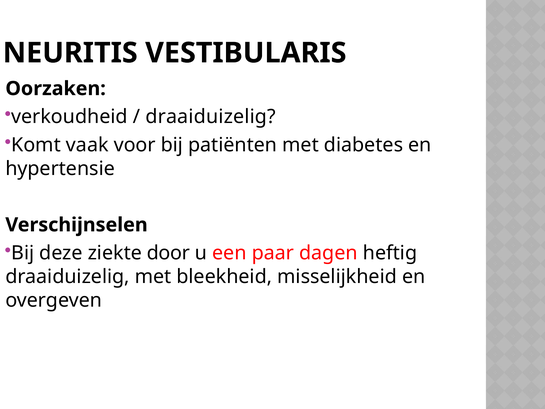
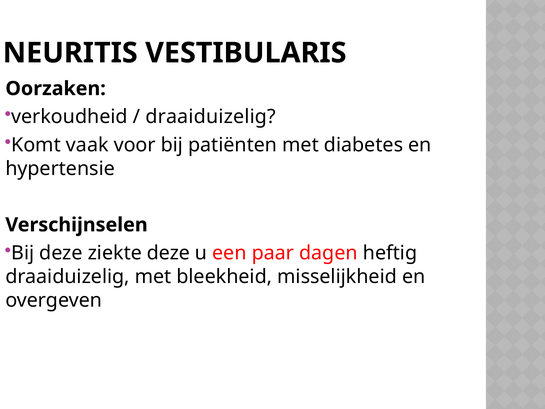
ziekte door: door -> deze (168, 253)
